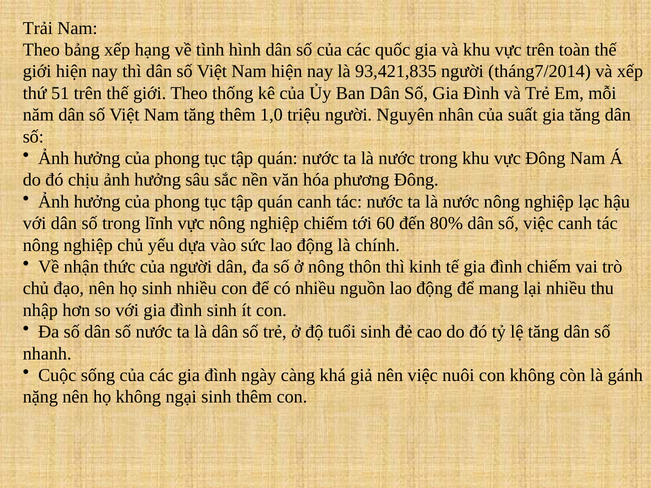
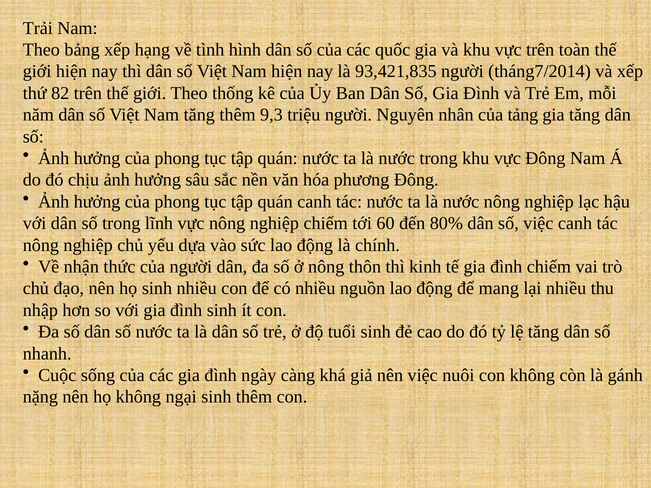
51: 51 -> 82 (60, 93)
1,0: 1,0 -> 9,3 (271, 115)
suất: suất -> tảng (523, 115)
